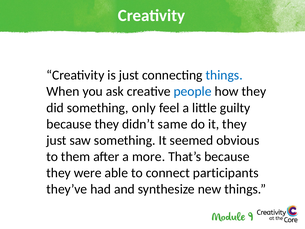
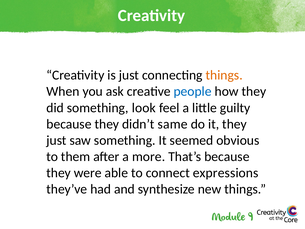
things colour: blue -> orange (224, 75)
only: only -> look (144, 108)
participants: participants -> expressions (226, 173)
